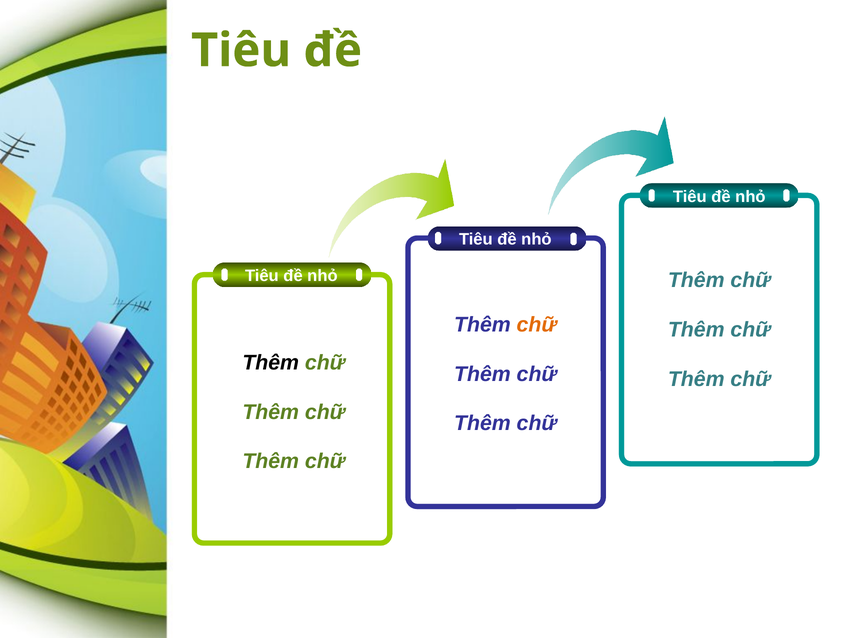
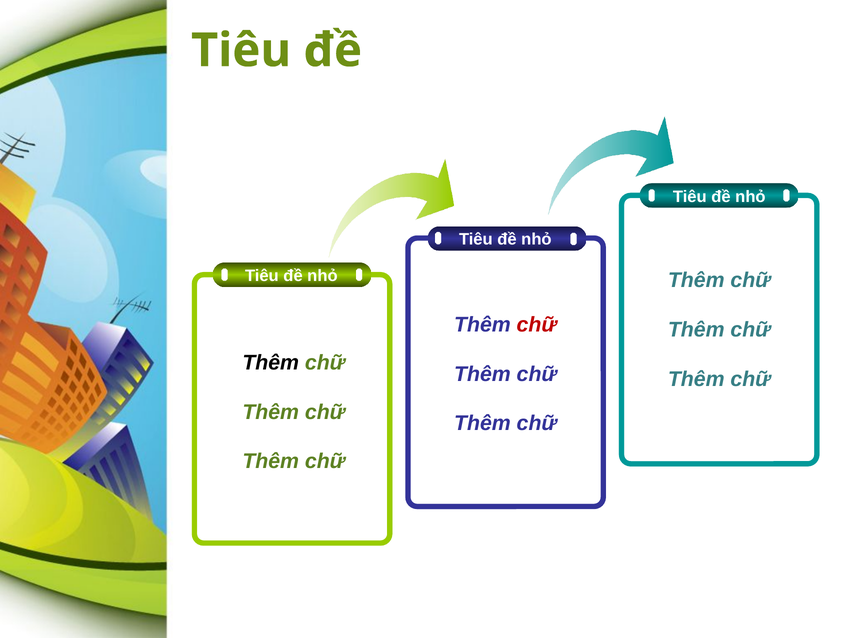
chữ colour: orange -> red (537, 325)
